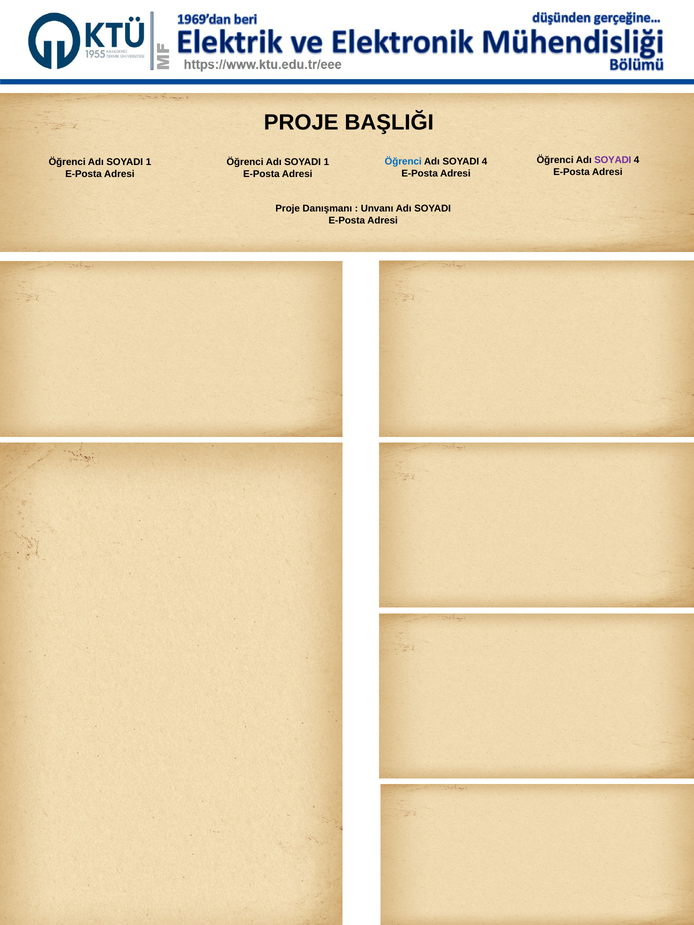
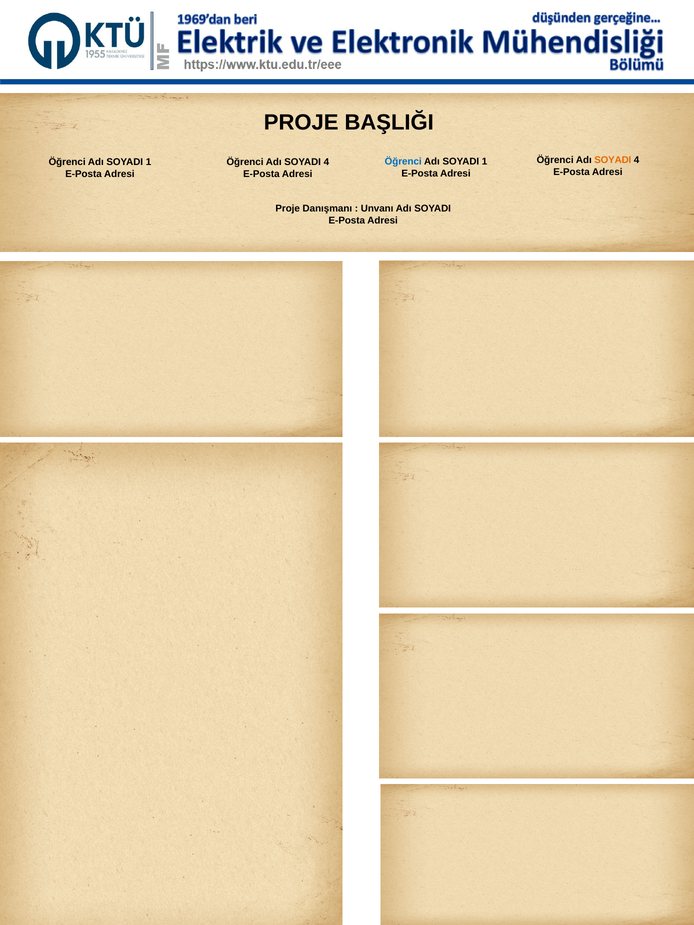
SOYADI colour: purple -> orange (613, 160)
4: 4 -> 1 (485, 162)
1: 1 -> 4 (326, 162)
